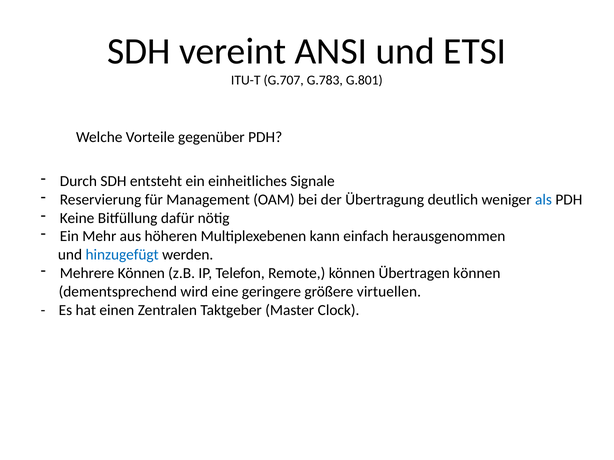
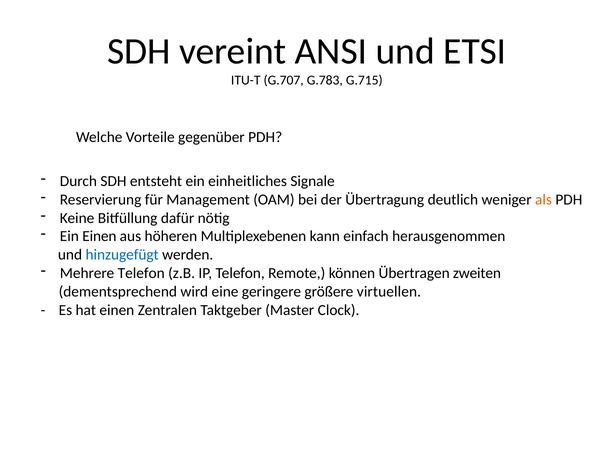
G.801: G.801 -> G.715 (364, 80)
als colour: blue -> orange (543, 200)
Ein Mehr: Mehr -> Einen (99, 237)
Mehrere Können: Können -> Telefon (141, 273)
Übertragen können: können -> zweiten (477, 273)
